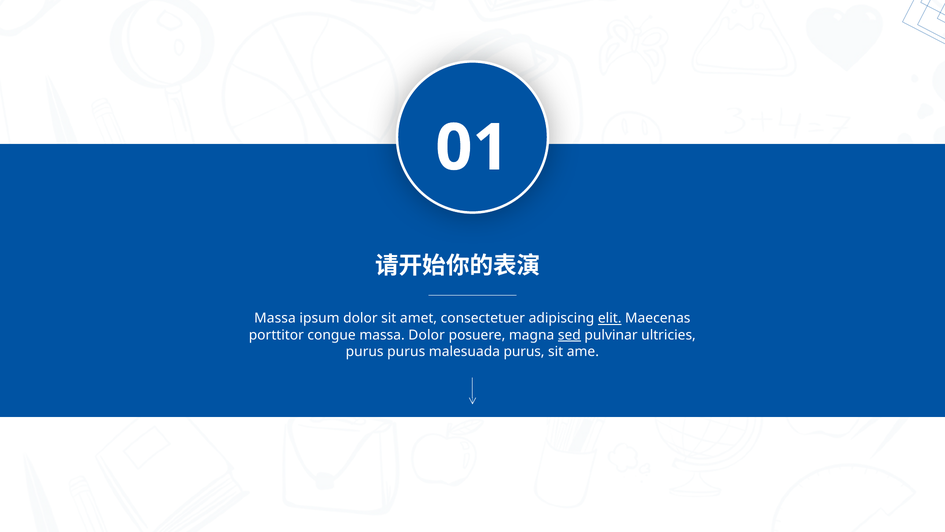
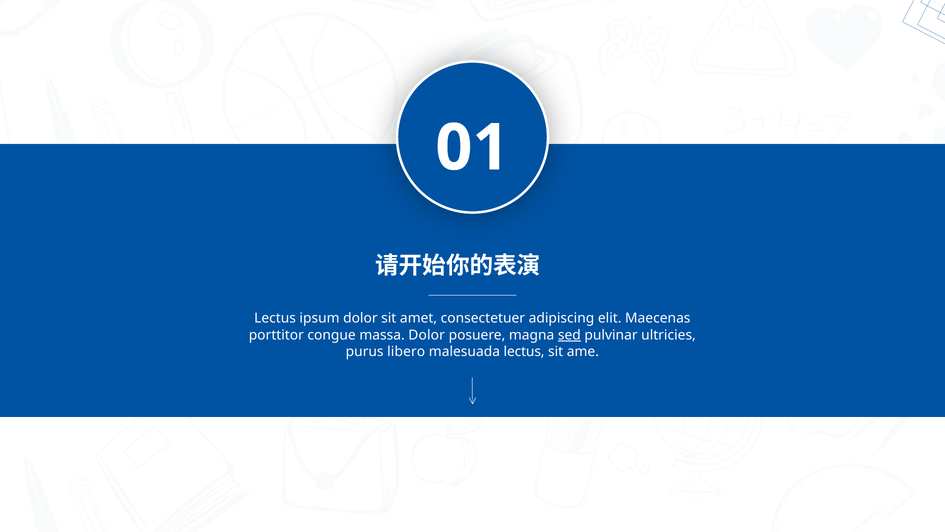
Massa: Massa -> Lectus (275, 318)
elit underline: present -> none (610, 318)
purus purus: purus -> libero (406, 351)
malesuada purus: purus -> lectus (524, 351)
